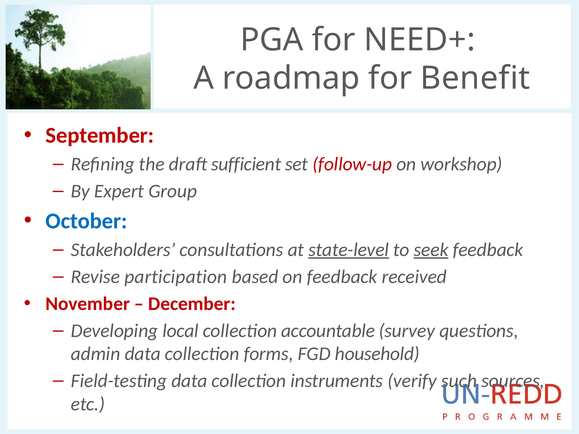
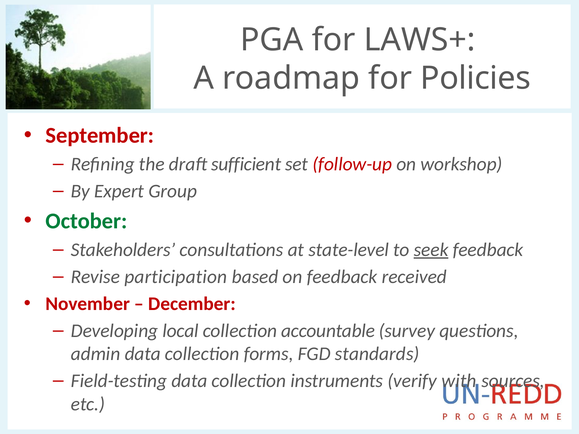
NEED+: NEED+ -> LAWS+ (420, 40)
Benefit: Benefit -> Policies (476, 78)
October colour: blue -> green (87, 221)
state-level underline: present -> none (349, 250)
household: household -> standards (377, 354)
such: such -> with (459, 381)
